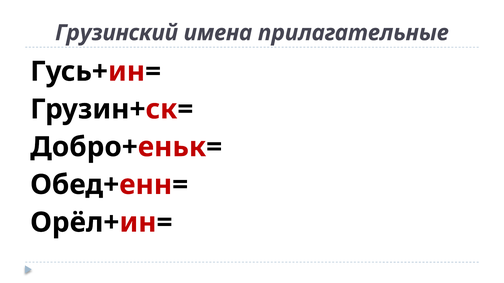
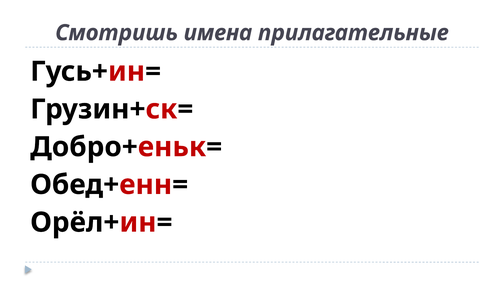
Грузинский: Грузинский -> Смотришь (116, 33)
